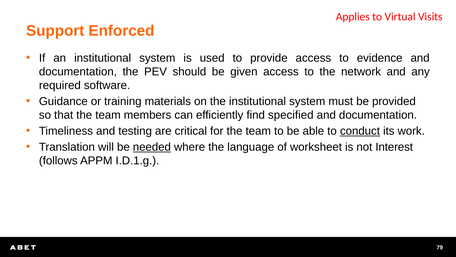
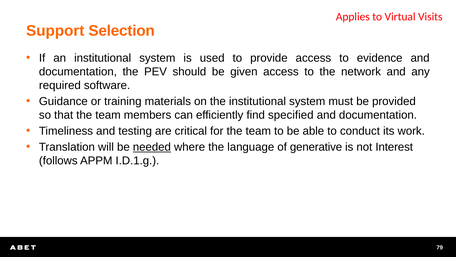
Enforced: Enforced -> Selection (122, 31)
conduct underline: present -> none (360, 131)
worksheet: worksheet -> generative (316, 147)
